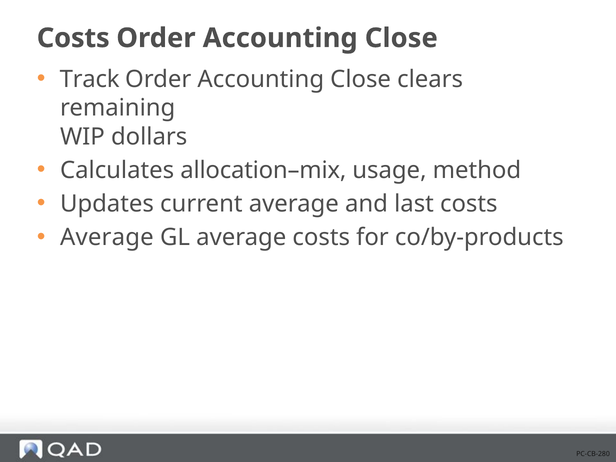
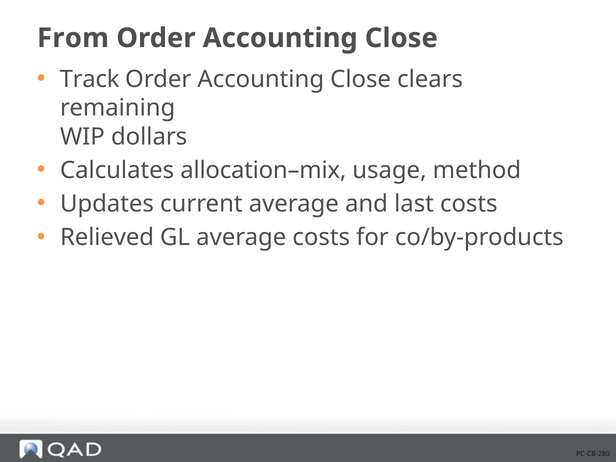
Costs: Costs -> From (73, 38)
Average: Average -> Relieved (107, 237)
